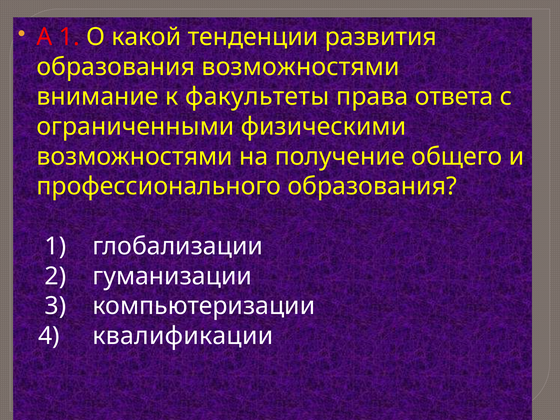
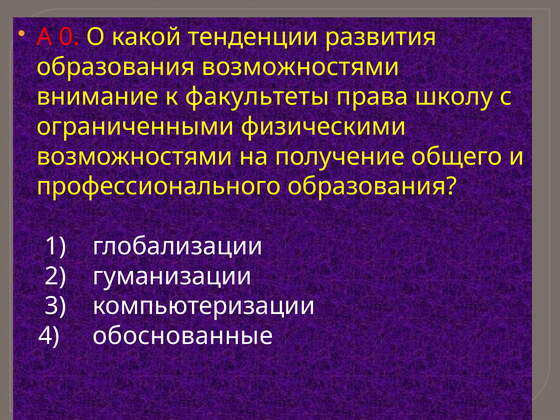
А 1: 1 -> 0 (69, 37)
ответа: ответа -> школу (454, 97)
квалификации: квалификации -> обоснованные (183, 336)
